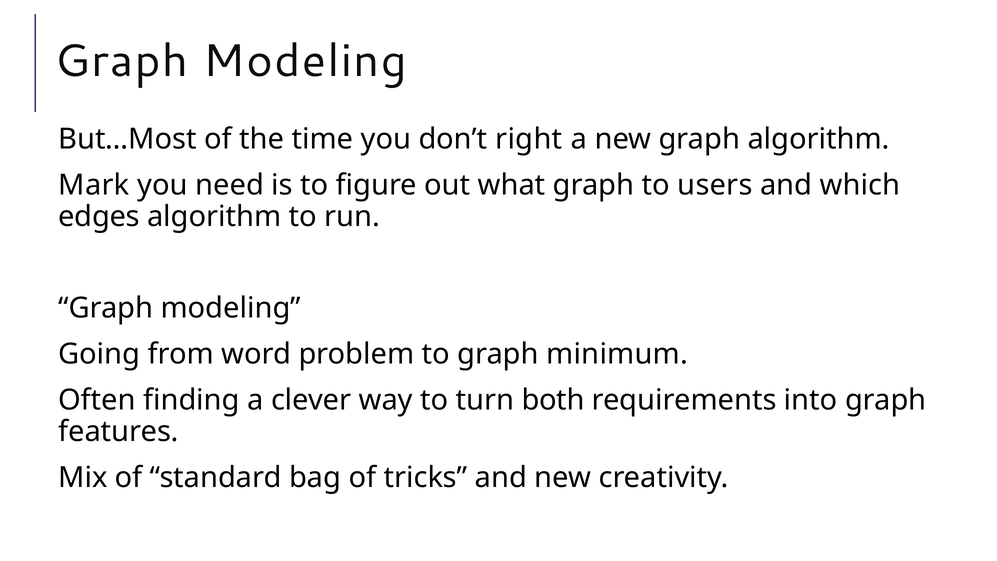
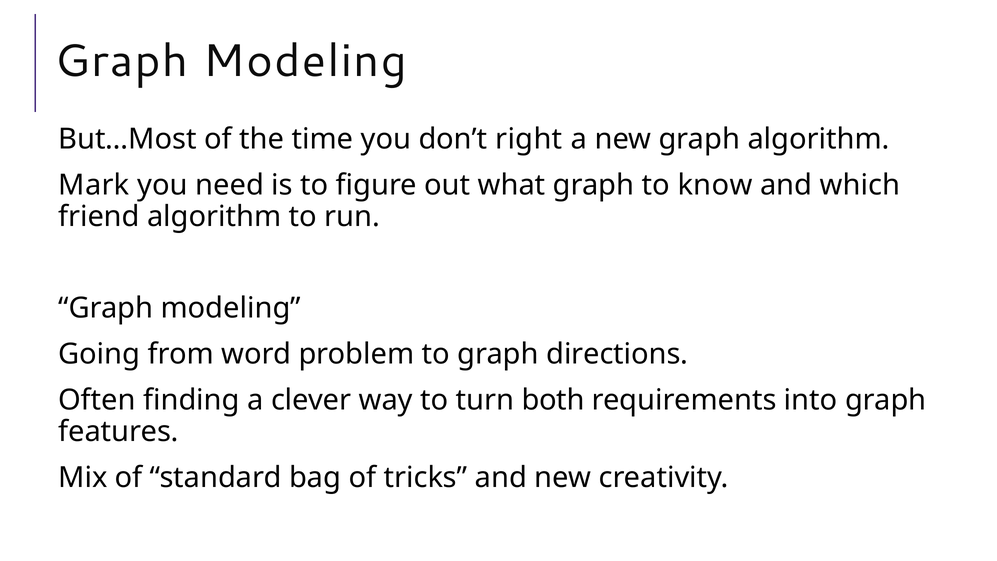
users: users -> know (715, 185)
edges: edges -> friend (99, 216)
minimum: minimum -> directions (617, 354)
